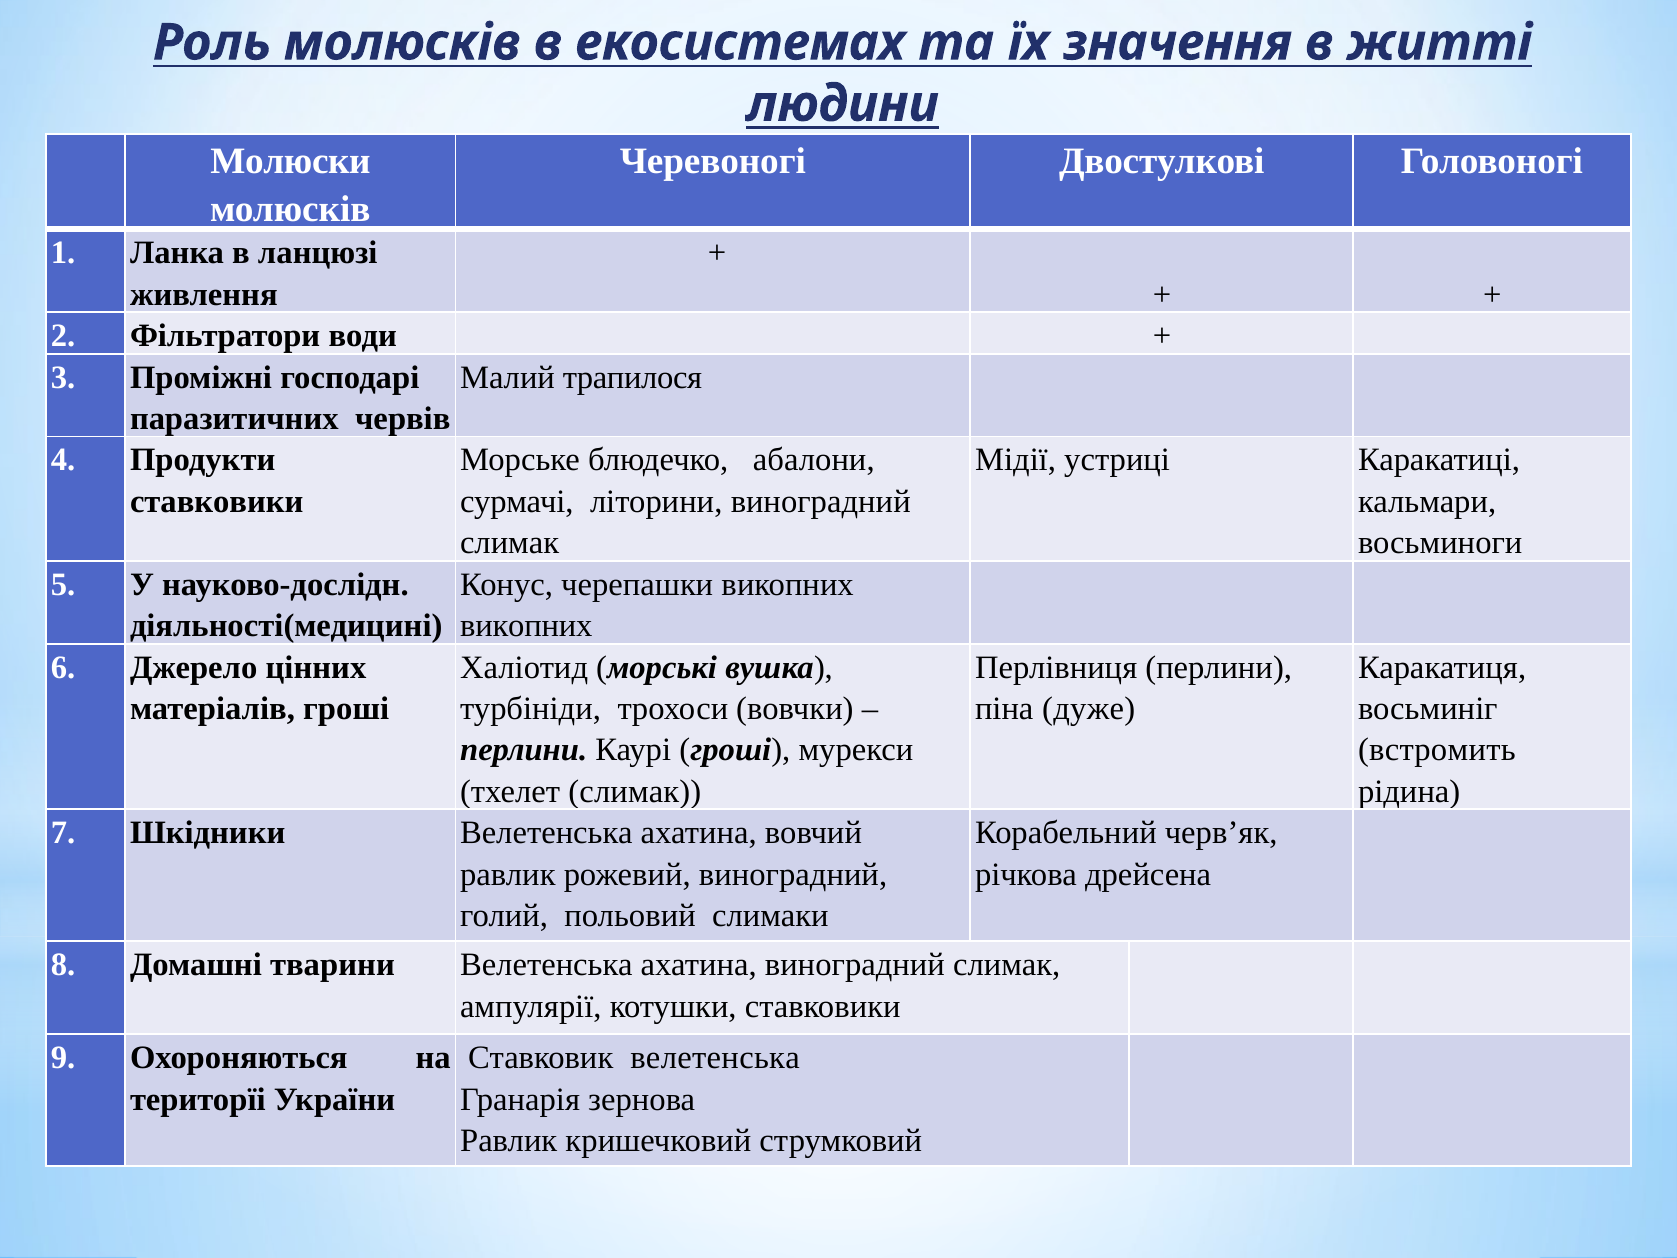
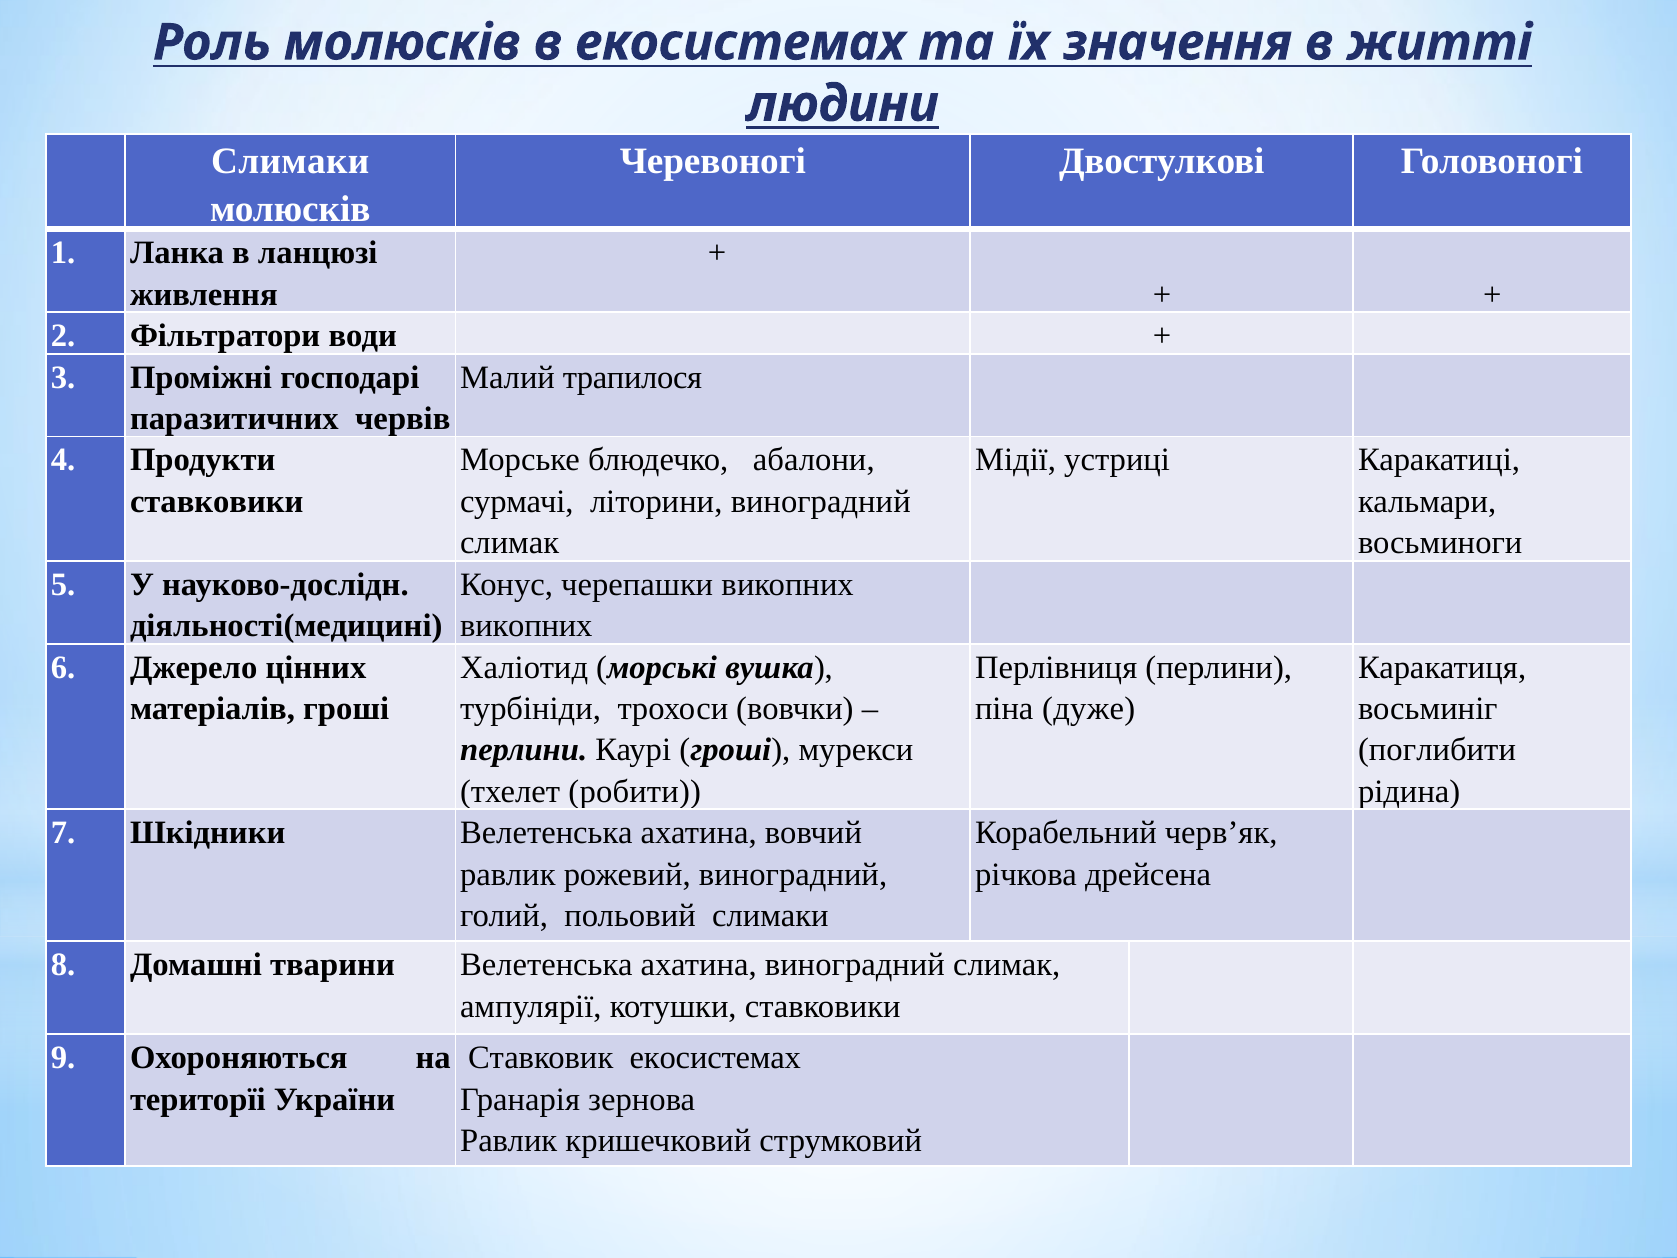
Молюски: Молюски -> Слимаки (290, 161)
встромить: встромить -> поглибити (1437, 750)
тхелет слимак: слимак -> робити (635, 791)
Ставковик велетенська: велетенська -> екосистемах (715, 1058)
